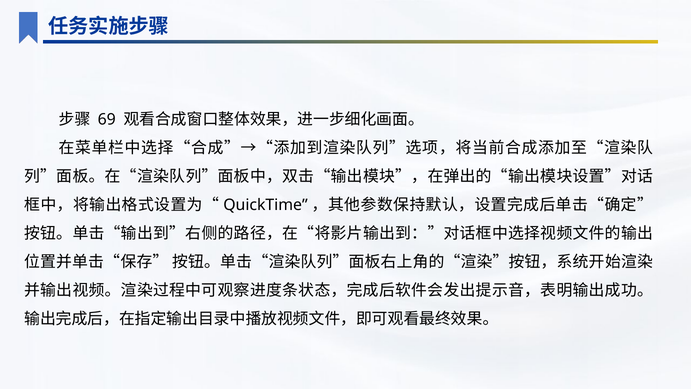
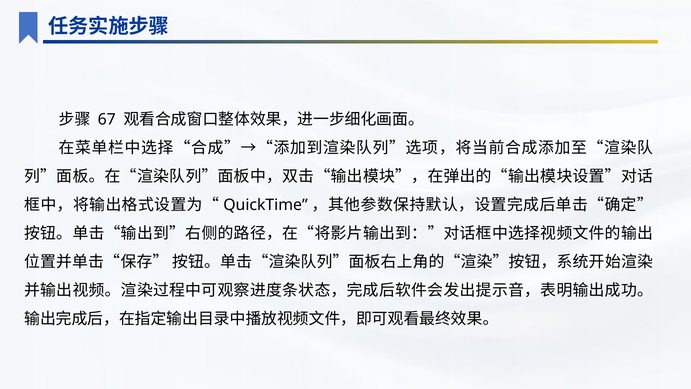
69: 69 -> 67 (107, 119)
